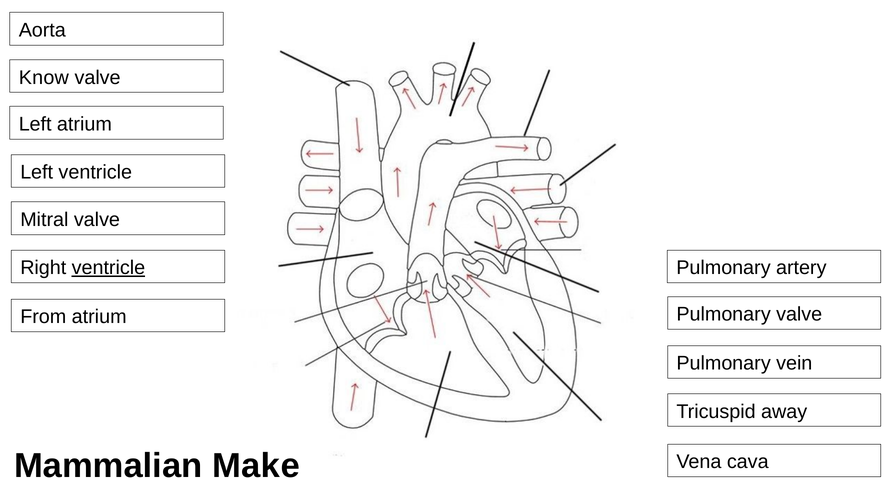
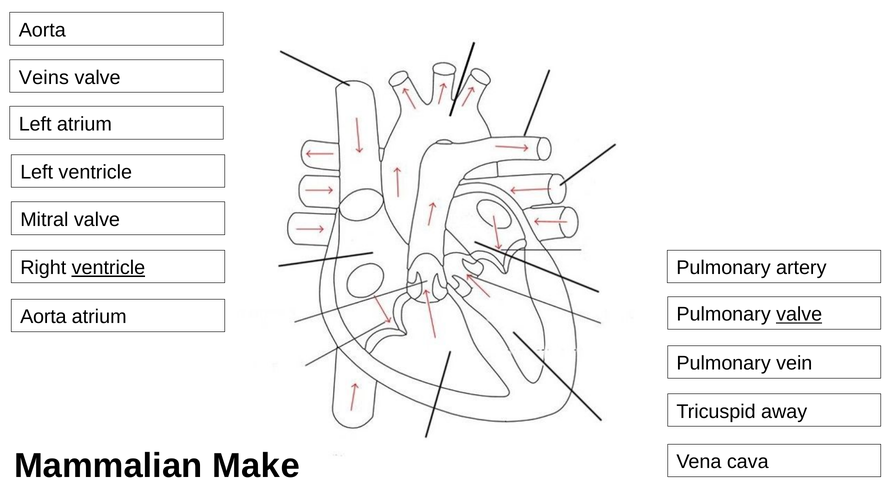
Know: Know -> Veins (44, 78)
valve underline: none -> present (799, 315)
From: From -> Aorta (43, 317)
